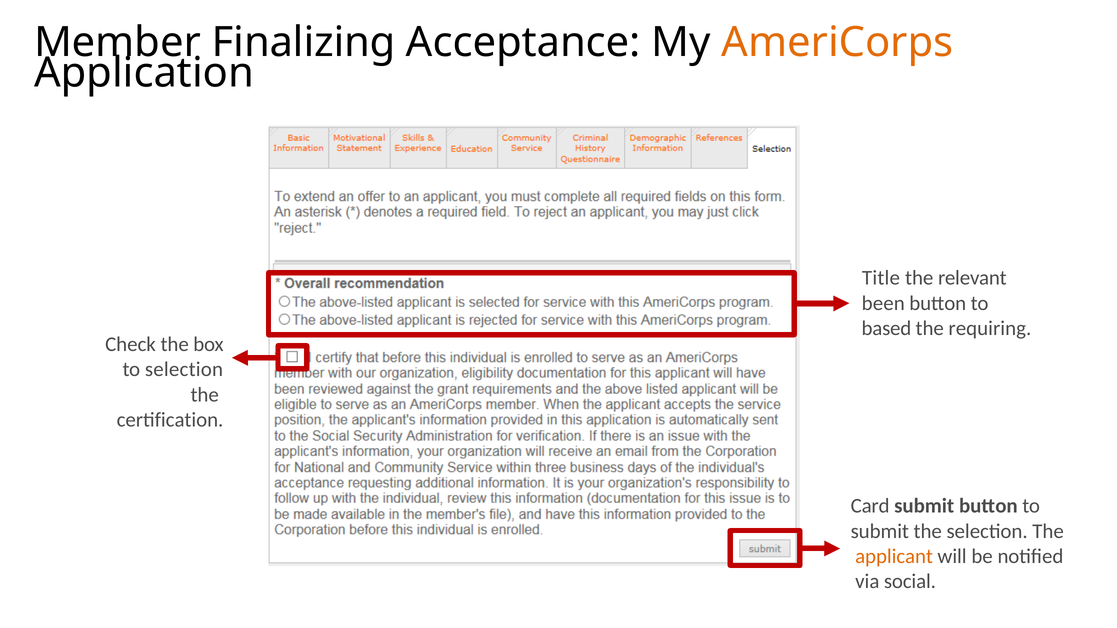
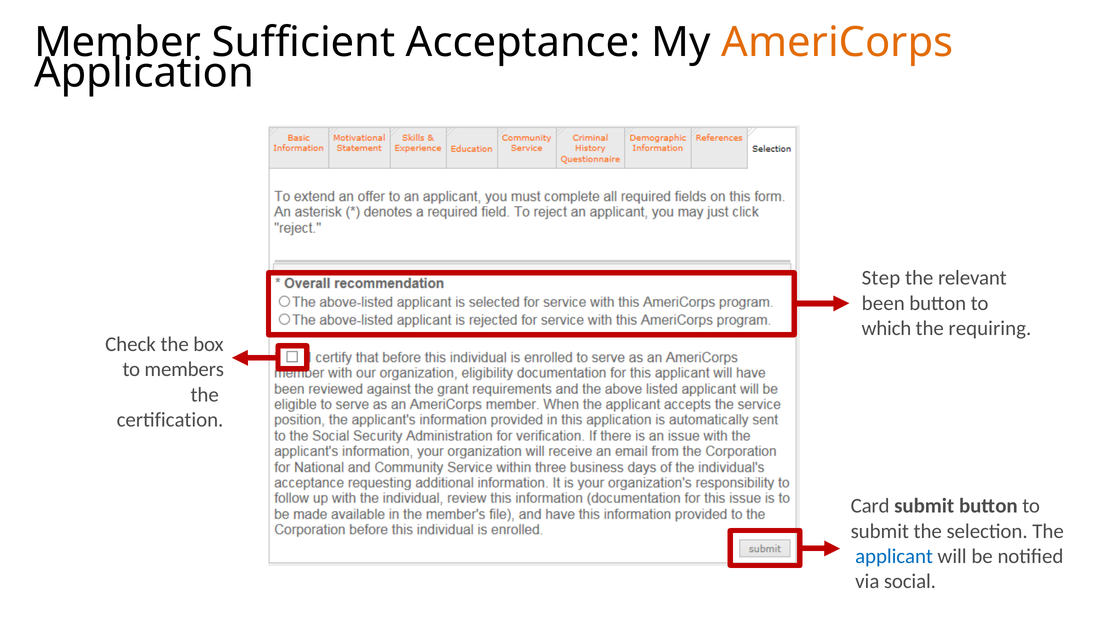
Finalizing: Finalizing -> Sufficient (304, 43)
Title: Title -> Step (881, 278)
based: based -> which (886, 328)
to selection: selection -> members (184, 370)
applicant colour: orange -> blue (894, 556)
